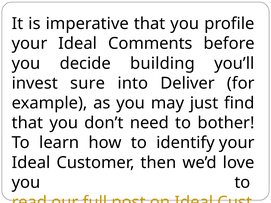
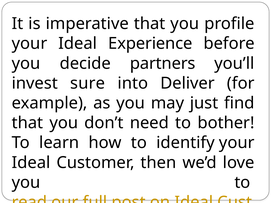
Comments: Comments -> Experience (150, 44)
building: building -> partners (163, 63)
